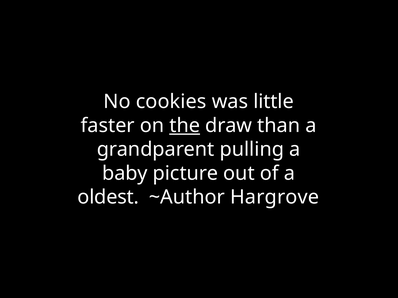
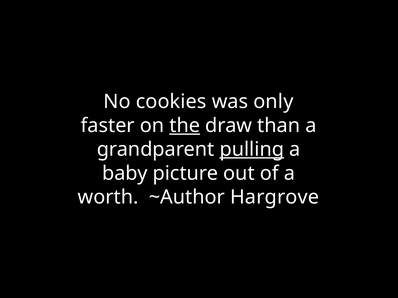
little: little -> only (273, 102)
pulling underline: none -> present (252, 150)
oldest: oldest -> worth (108, 197)
